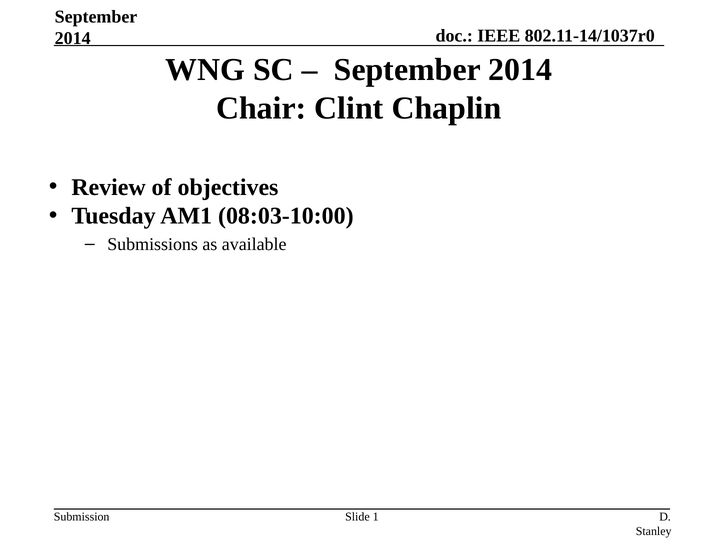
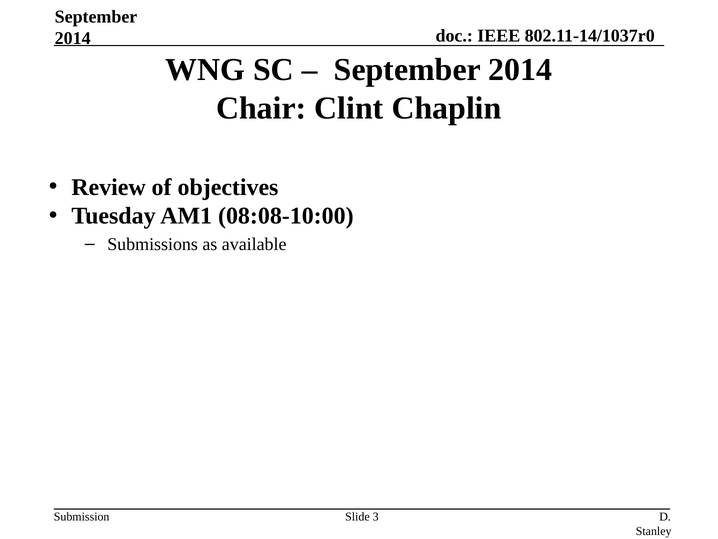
08:03-10:00: 08:03-10:00 -> 08:08-10:00 (286, 216)
1: 1 -> 3 (376, 516)
